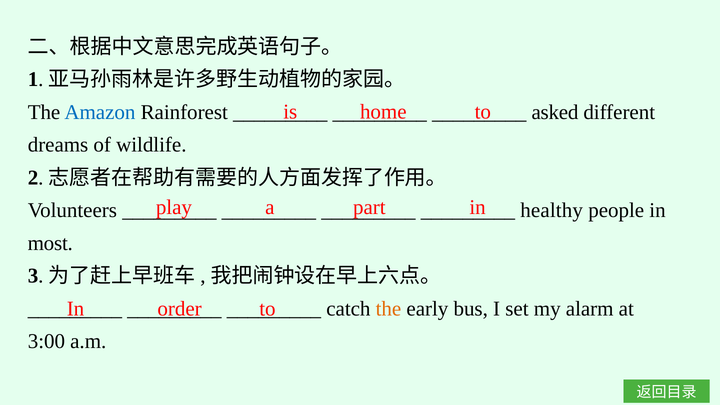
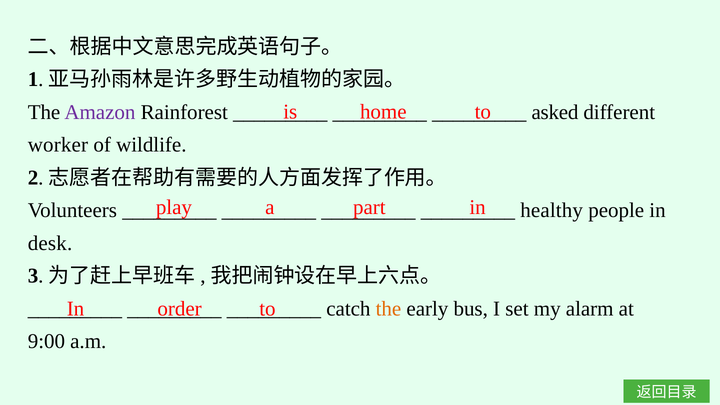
Amazon colour: blue -> purple (100, 112)
dreams: dreams -> worker (58, 145)
most: most -> desk (50, 243)
3:00: 3:00 -> 9:00 (46, 341)
